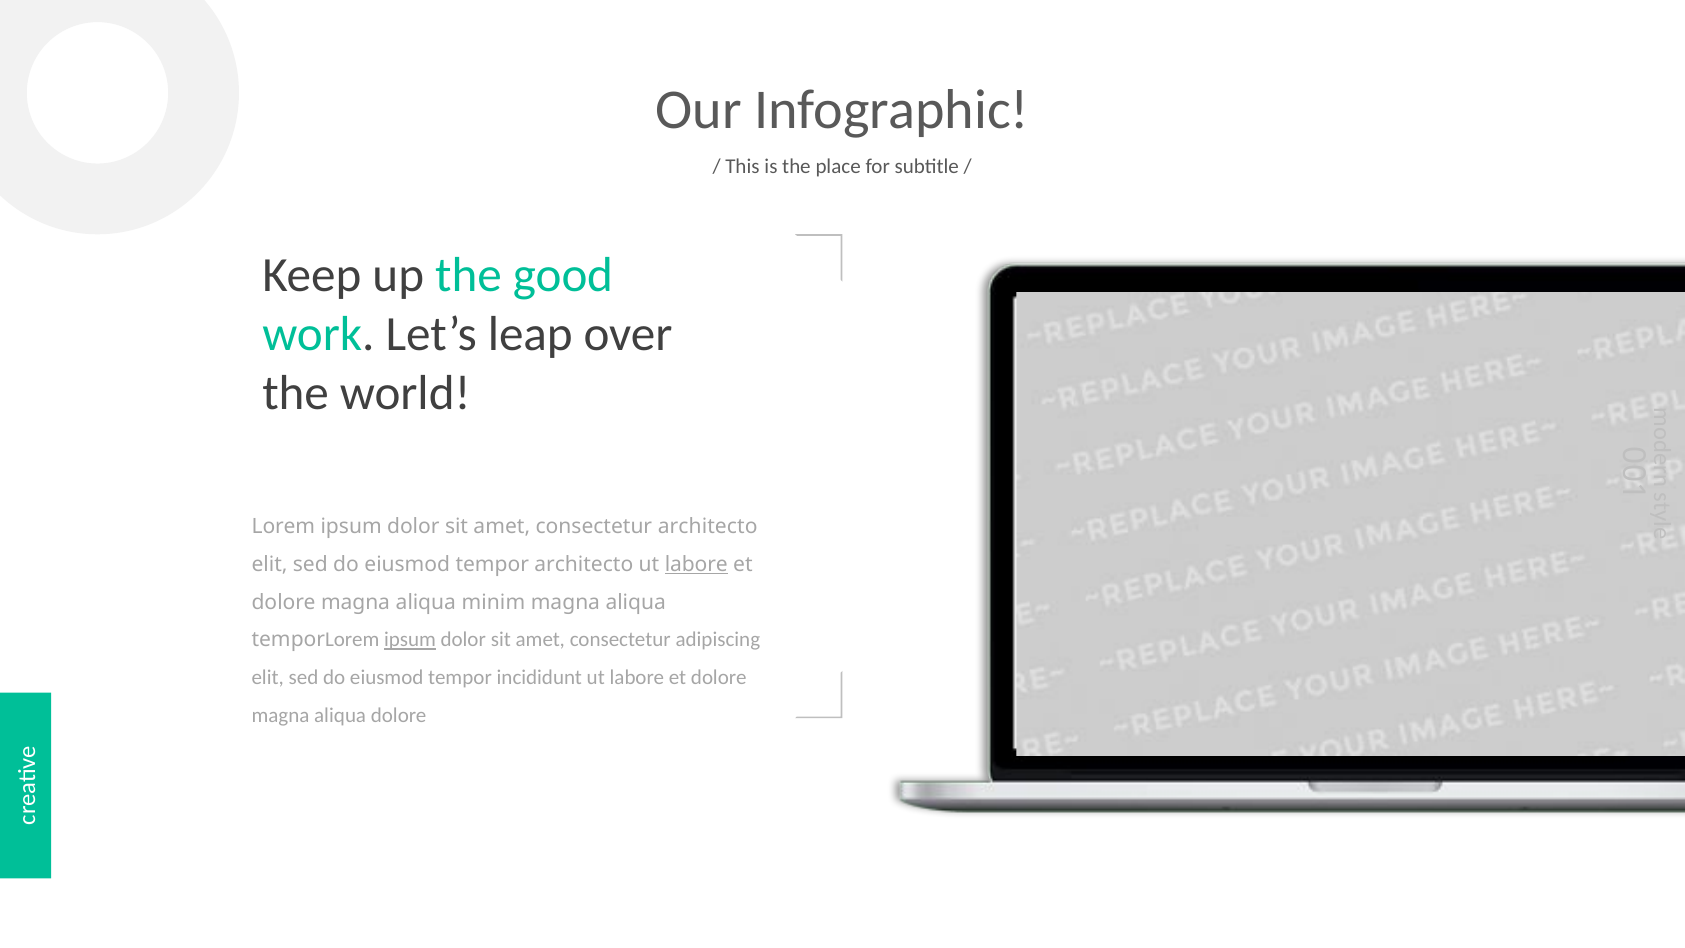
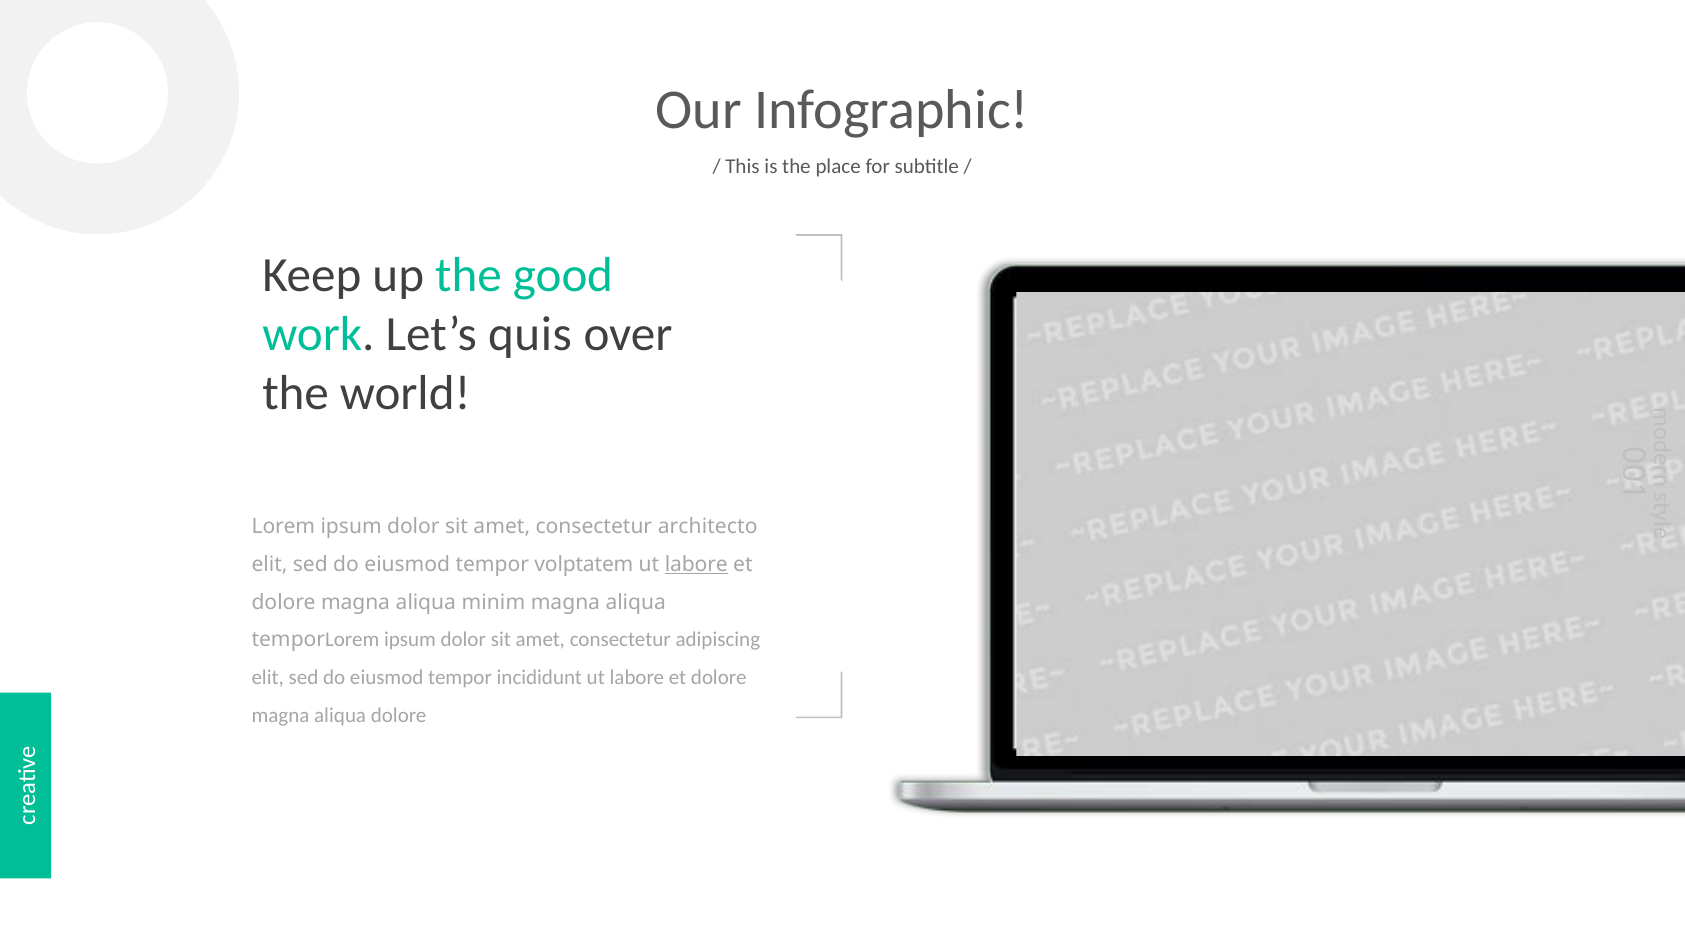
leap: leap -> quis (530, 334)
tempor architecto: architecto -> volptatem (584, 564)
ipsum underline: present -> none (410, 640)
